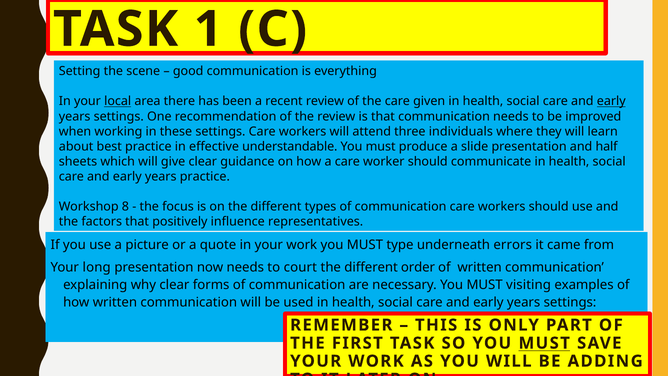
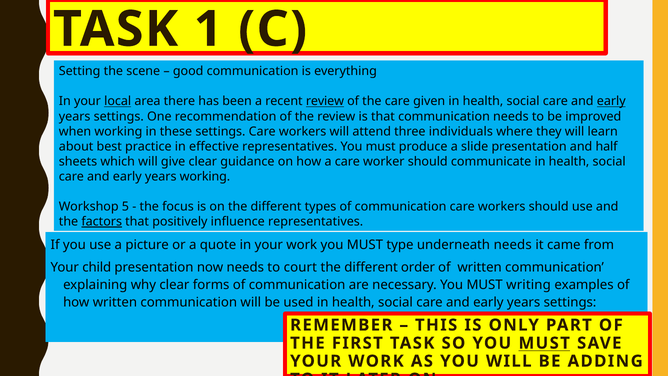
review underline: none -> present (325, 101)
effective understandable: understandable -> representatives (290, 146)
years practice: practice -> working (205, 176)
8: 8 -> 5 (125, 206)
factors underline: none -> present (102, 222)
underneath errors: errors -> needs (513, 245)
long: long -> child (97, 267)
visiting: visiting -> writing (529, 285)
